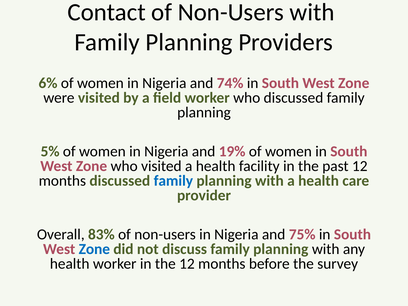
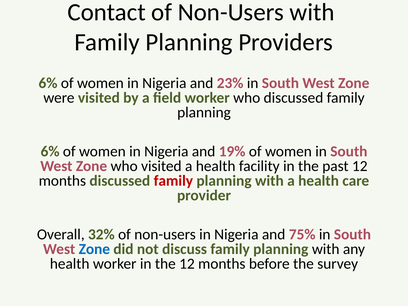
74%: 74% -> 23% (230, 83)
5%: 5% -> 6% (50, 151)
family colour: blue -> red (173, 181)
83%: 83% -> 32% (101, 234)
